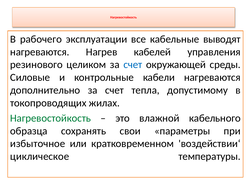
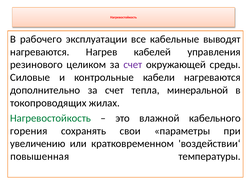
счет colour: blue -> purple (133, 65)
допустимому: допустимому -> минеральной (198, 90)
образца: образца -> горения (29, 131)
избыточное: избыточное -> увеличению (38, 144)
циклическое: циклическое -> повышенная (40, 157)
